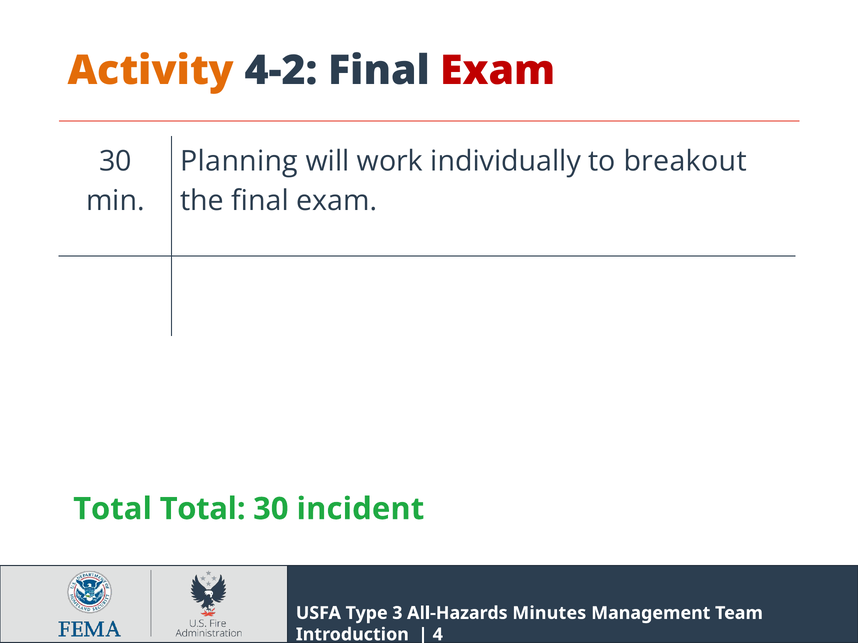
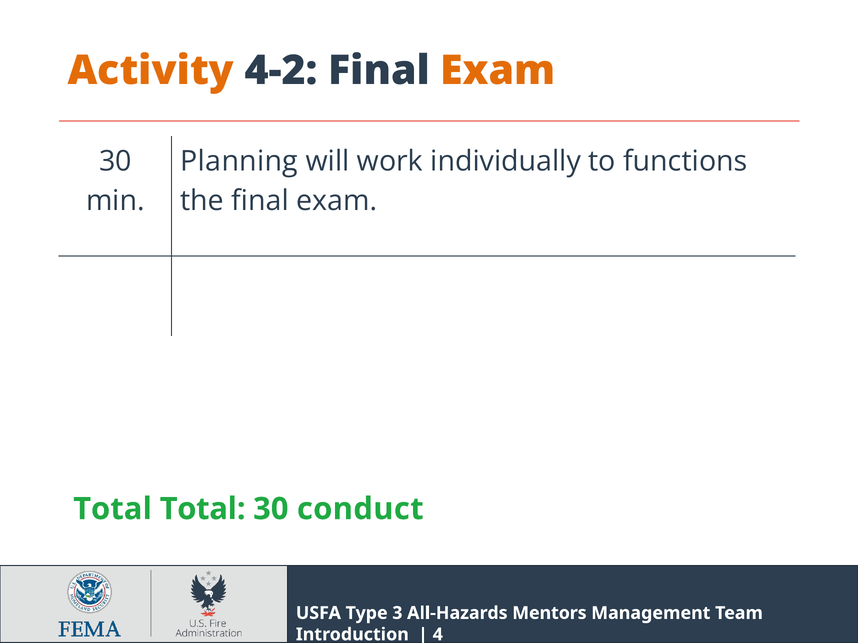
Exam colour: red -> orange (498, 71)
breakout: breakout -> functions (685, 162)
incident: incident -> conduct (360, 509)
Minutes: Minutes -> Mentors (549, 613)
